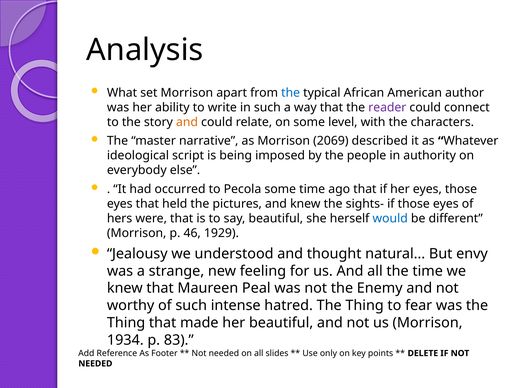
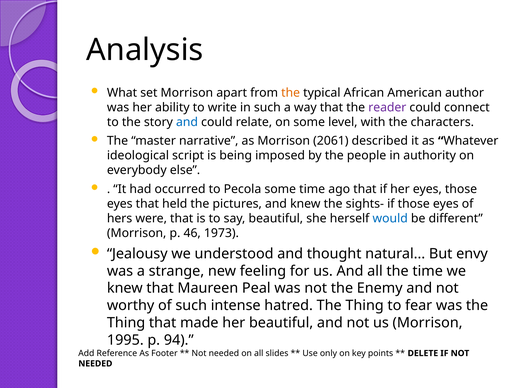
the colour: blue -> orange (291, 93)
and colour: orange -> blue (187, 122)
2069: 2069 -> 2061 (331, 141)
1929: 1929 -> 1973 (221, 233)
1934: 1934 -> 1995 (125, 340)
83: 83 -> 94 (179, 340)
